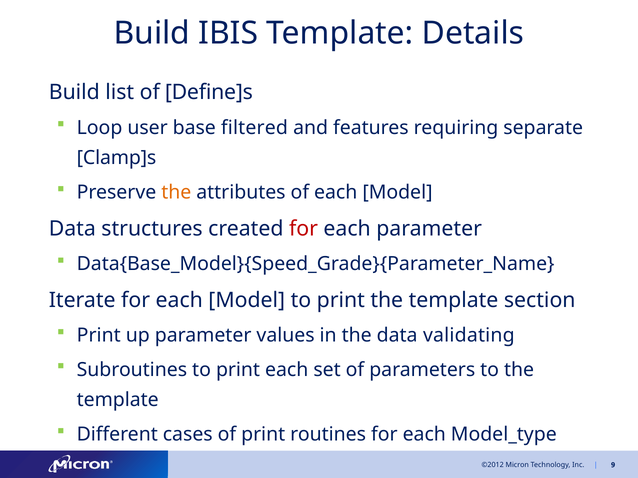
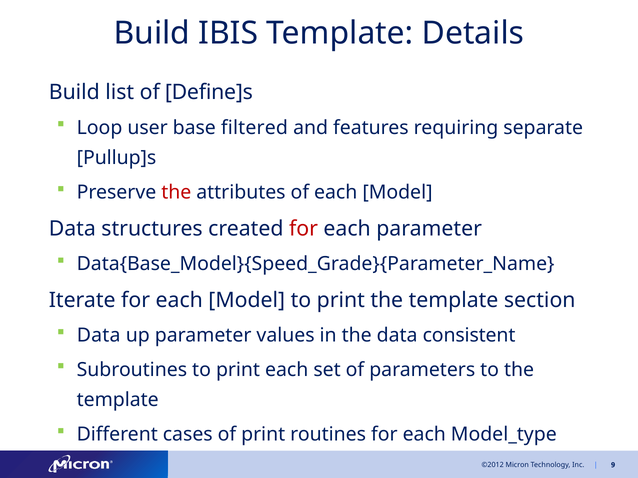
Clamp]s: Clamp]s -> Pullup]s (116, 158)
the colour: orange -> red (176, 192)
Print: Print -> Data (99, 336)
validating: validating -> consistent (469, 336)
